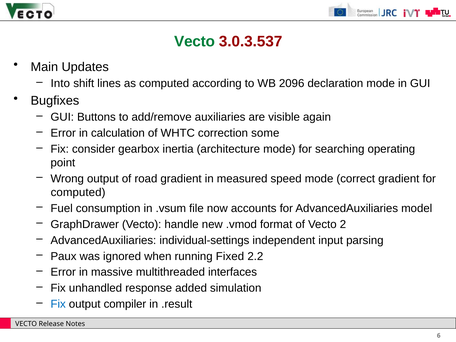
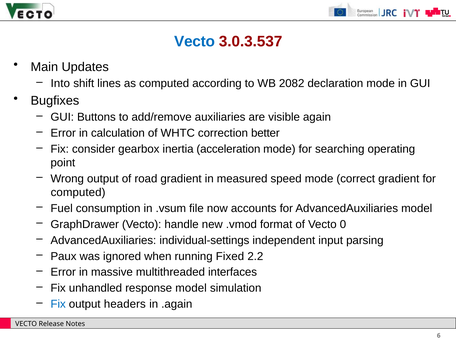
Vecto colour: green -> blue (195, 42)
2096: 2096 -> 2082 (292, 83)
some: some -> better (265, 133)
architecture: architecture -> acceleration (228, 149)
2: 2 -> 0 (343, 224)
response added: added -> model (191, 288)
compiler: compiler -> headers (125, 304)
.result: .result -> .again (177, 304)
